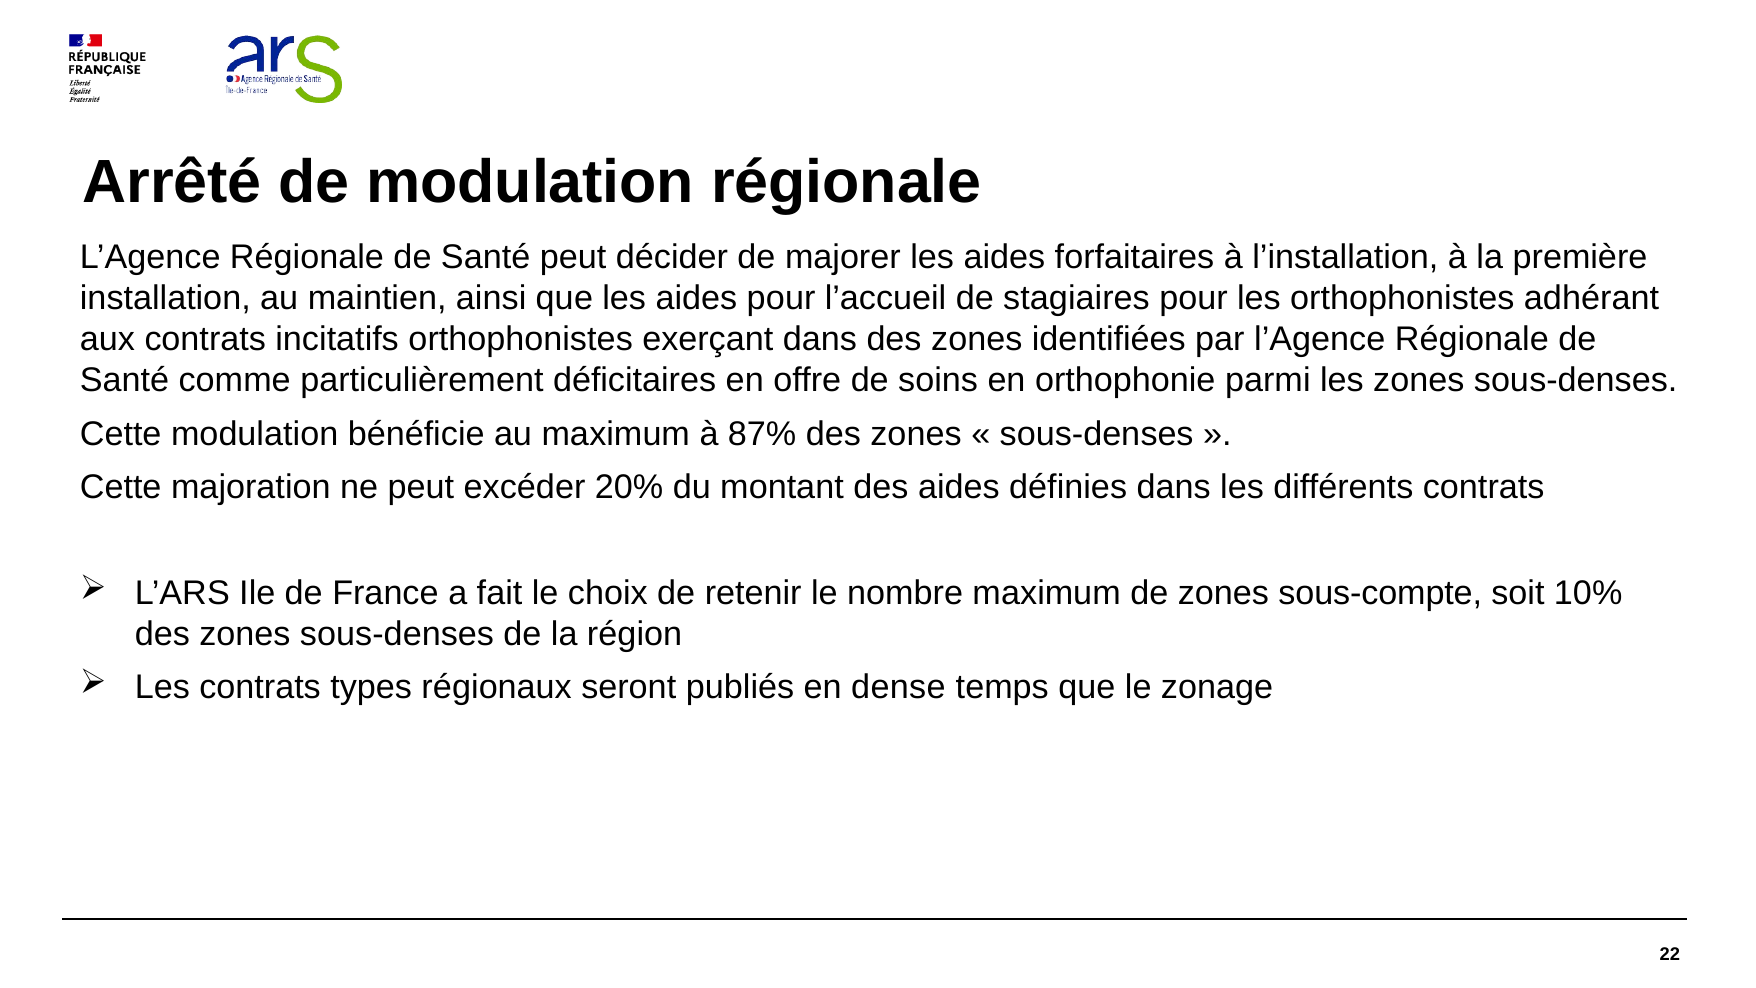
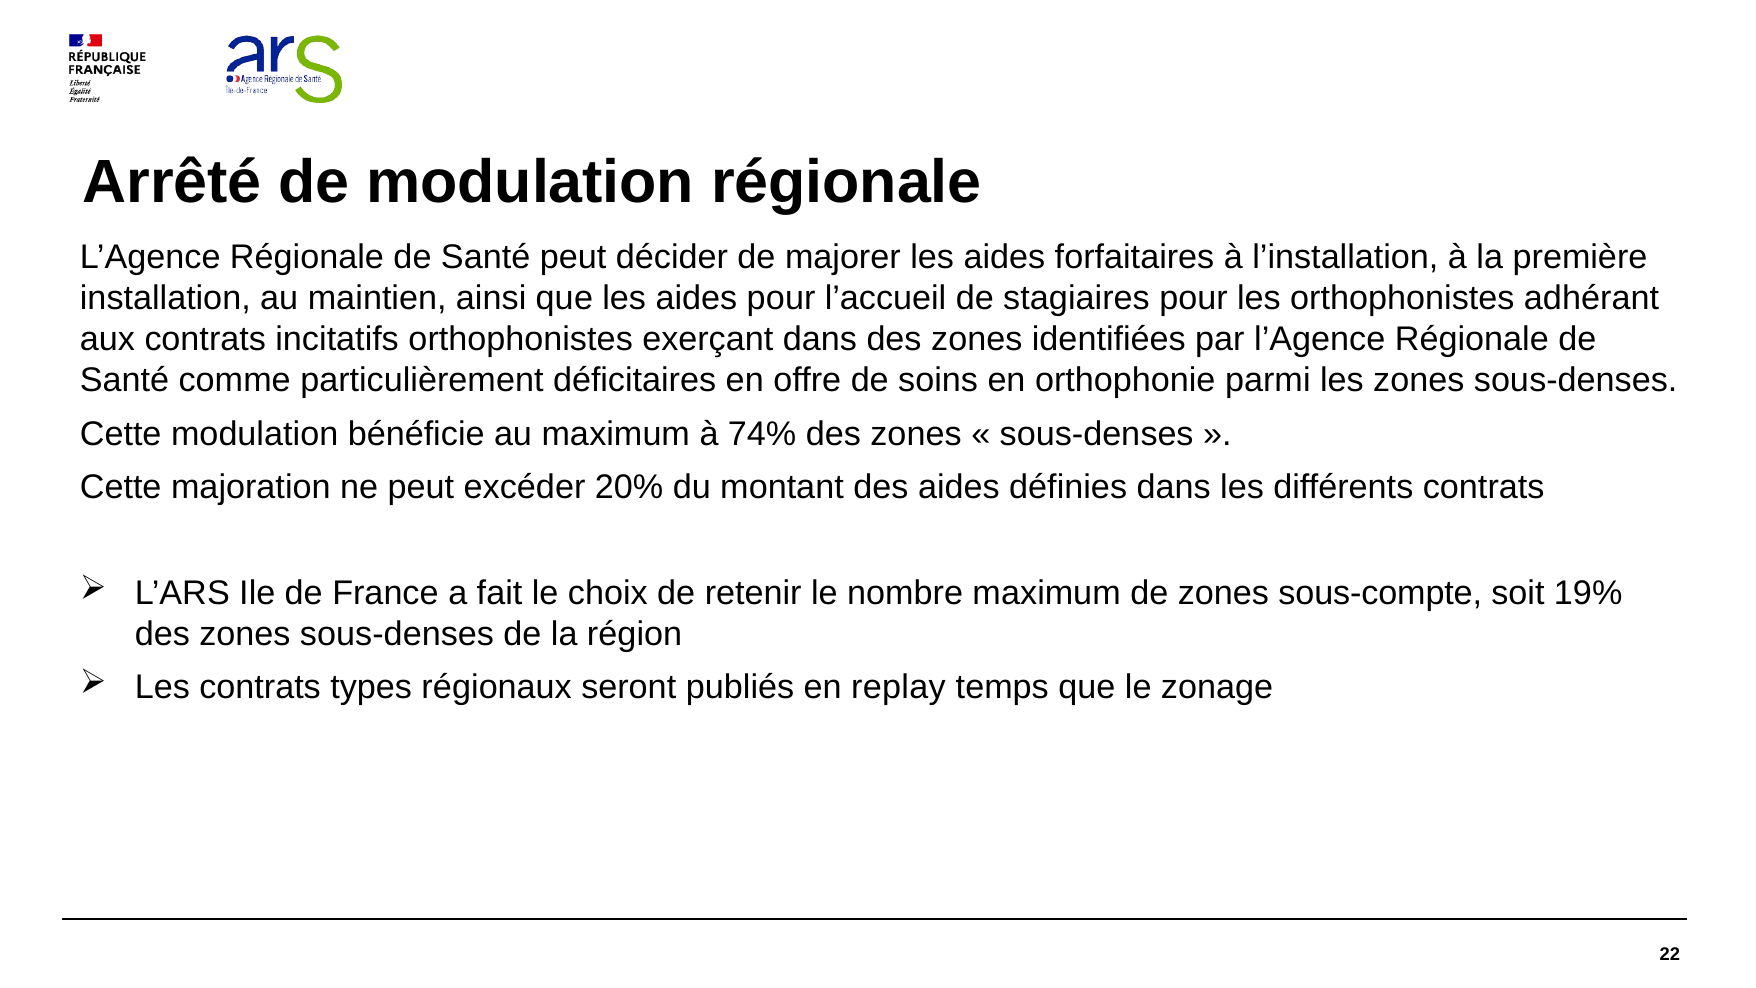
87%: 87% -> 74% (762, 434)
10%: 10% -> 19% (1588, 593)
dense: dense -> replay (898, 687)
